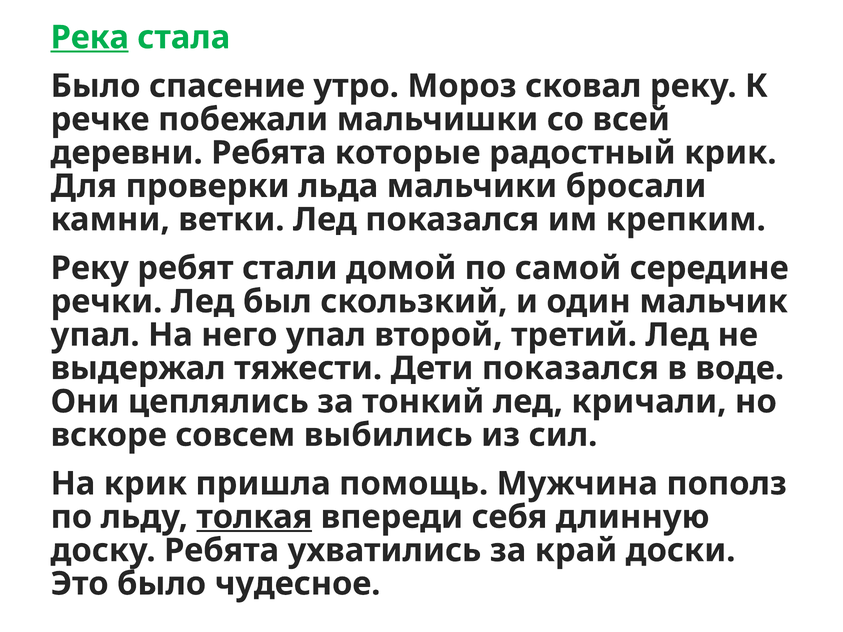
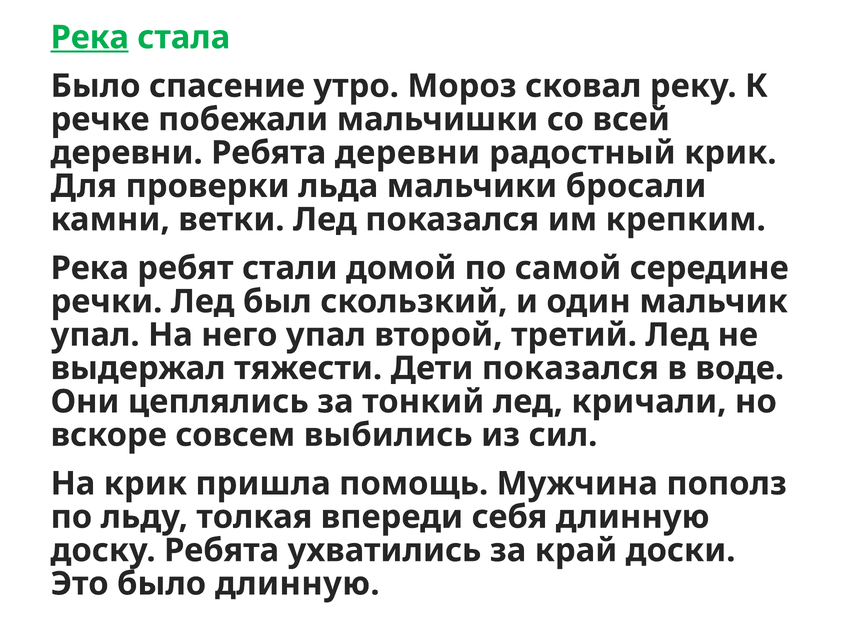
Ребята которые: которые -> деревни (408, 153)
Реку: Реку -> Река (90, 268)
толкая underline: present -> none (254, 517)
было чудесное: чудесное -> длинную (297, 584)
